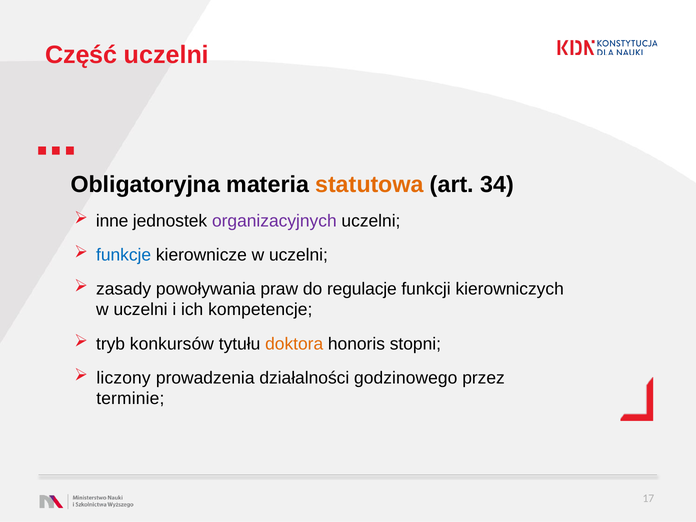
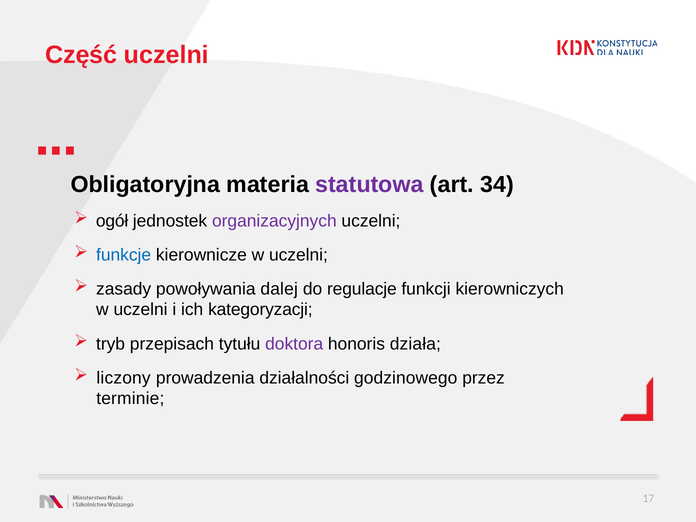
statutowa colour: orange -> purple (369, 185)
inne: inne -> ogół (112, 221)
praw: praw -> dalej (279, 289)
kompetencje: kompetencje -> kategoryzacji (260, 310)
konkursów: konkursów -> przepisach (172, 344)
doktora colour: orange -> purple (294, 344)
stopni: stopni -> działa (415, 344)
